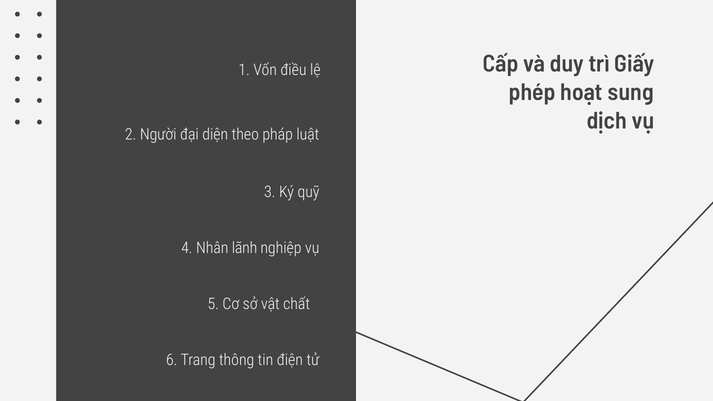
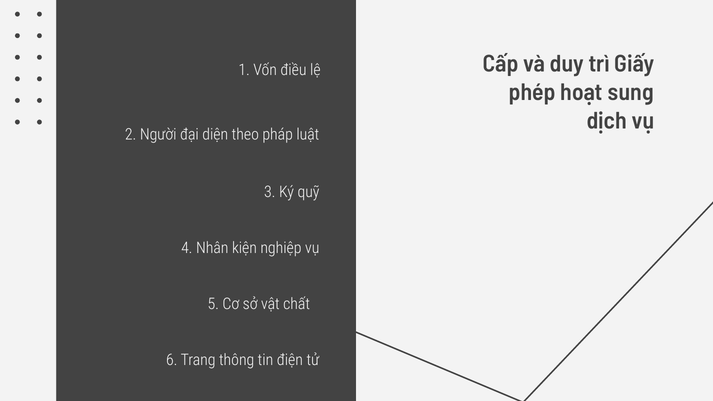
lãnh: lãnh -> kiện (244, 248)
